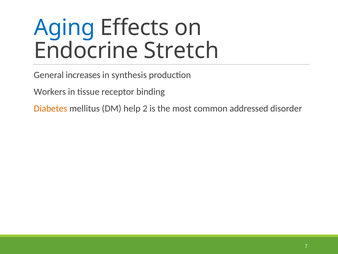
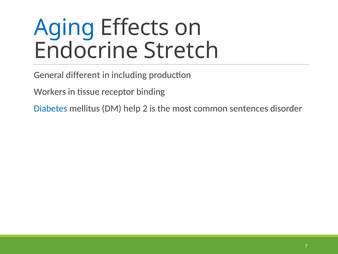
increases: increases -> different (83, 75)
synthesis: synthesis -> including (129, 75)
Diabetes colour: orange -> blue (51, 108)
addressed: addressed -> sentences (249, 108)
